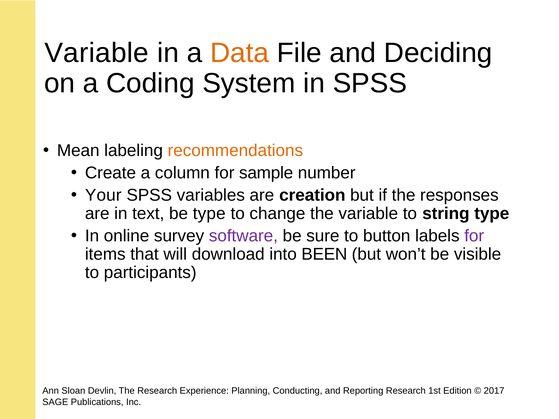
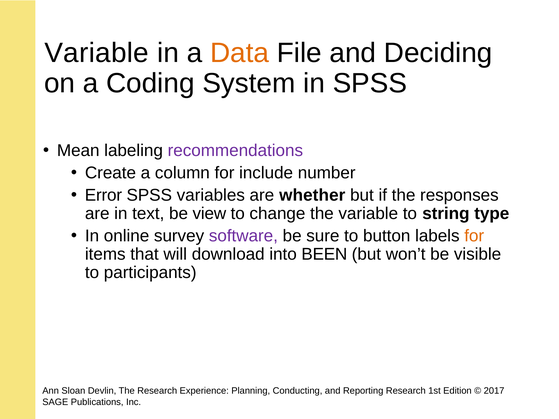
recommendations colour: orange -> purple (235, 151)
sample: sample -> include (266, 173)
Your: Your -> Error (103, 195)
creation: creation -> whether (312, 195)
be type: type -> view (209, 214)
for colour: purple -> orange (474, 236)
